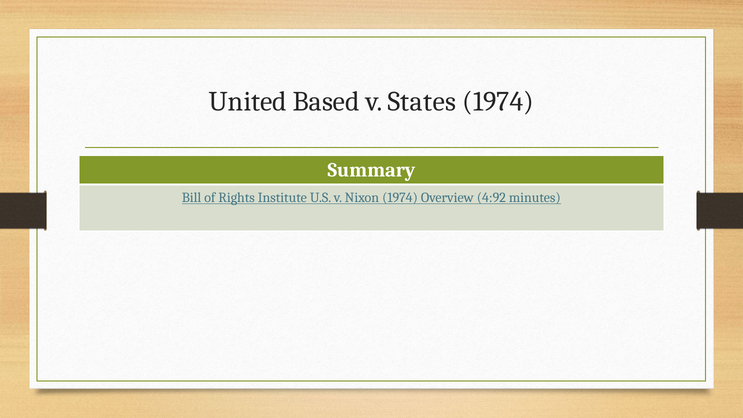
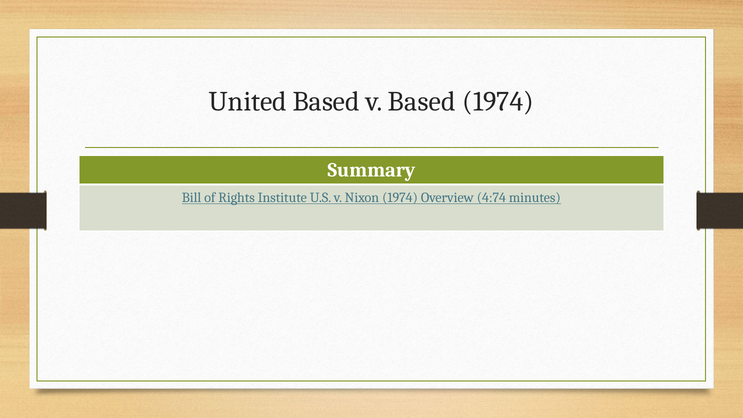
v States: States -> Based (422, 102)
4:92: 4:92 -> 4:74 (491, 198)
